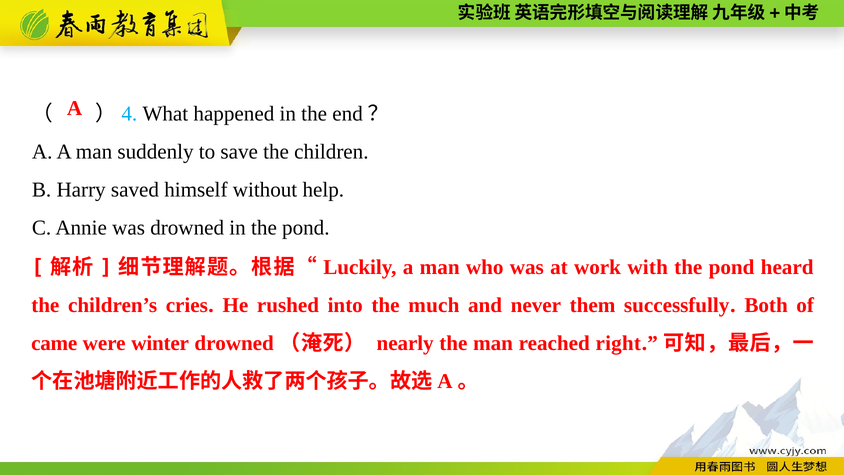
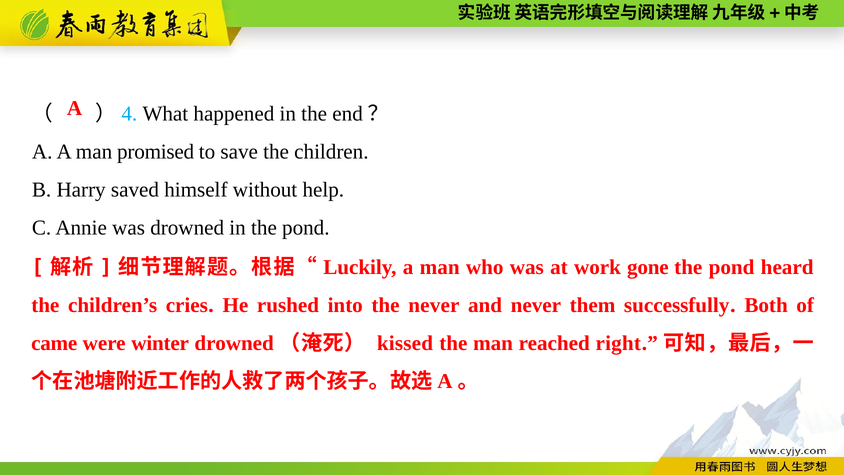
suddenly: suddenly -> promised (156, 152)
with: with -> gone (648, 267)
the much: much -> never (434, 305)
nearly: nearly -> kissed (405, 343)
